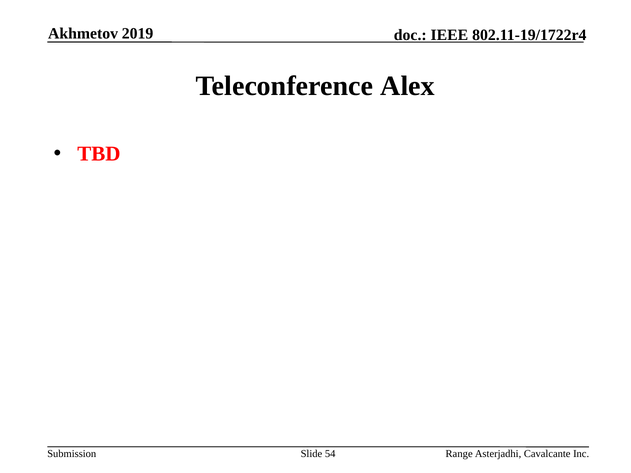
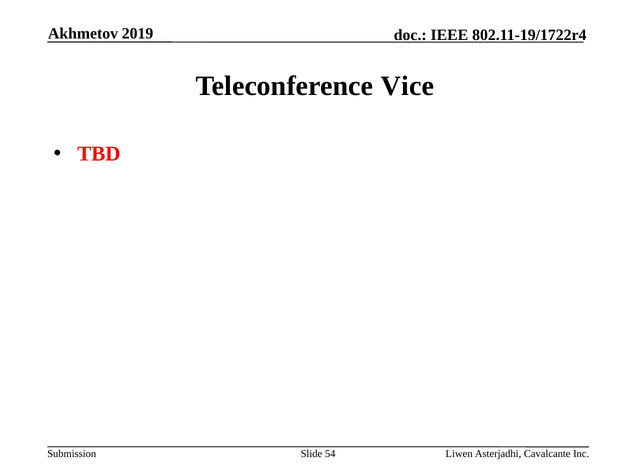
Alex: Alex -> Vice (407, 86)
Range: Range -> Liwen (459, 454)
